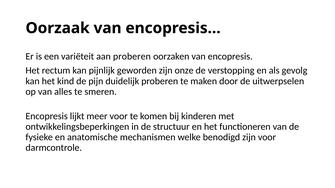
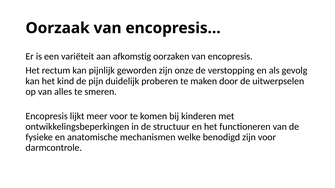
aan proberen: proberen -> afkomstig (132, 57)
